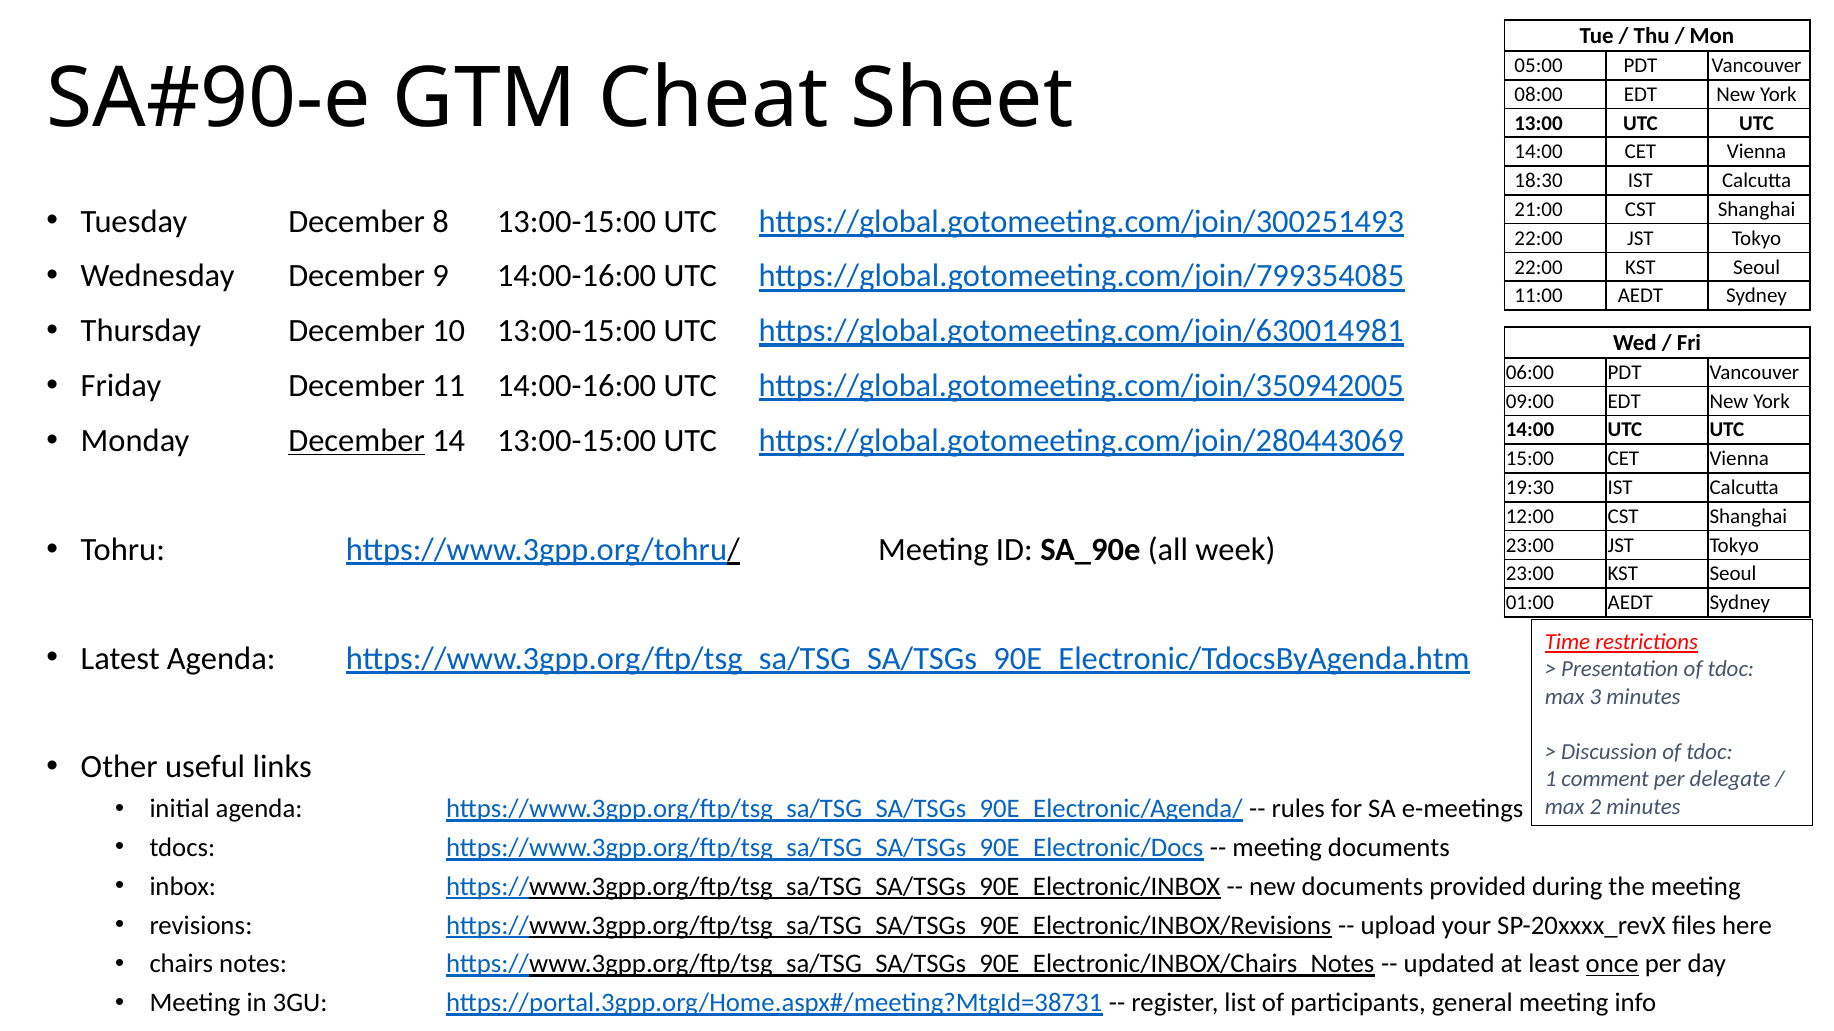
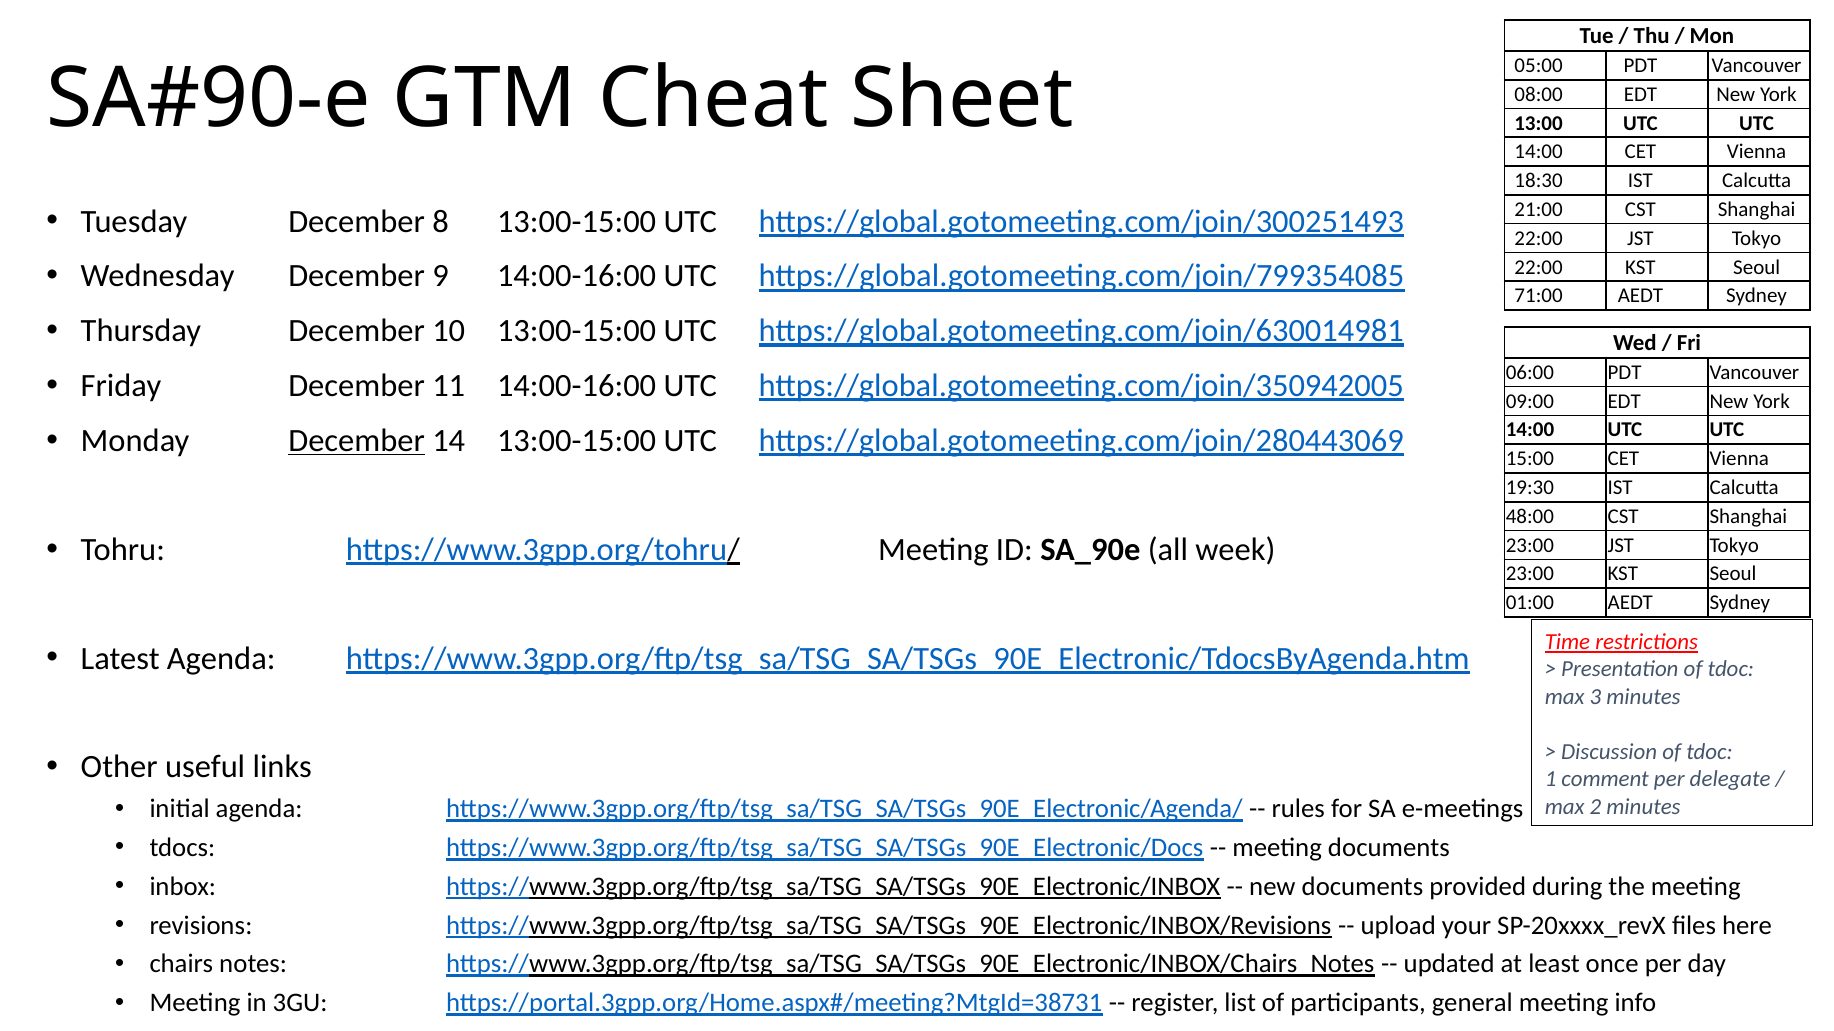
11:00: 11:00 -> 71:00 (1539, 296)
12:00: 12:00 -> 48:00 (1530, 517)
once underline: present -> none (1612, 965)
